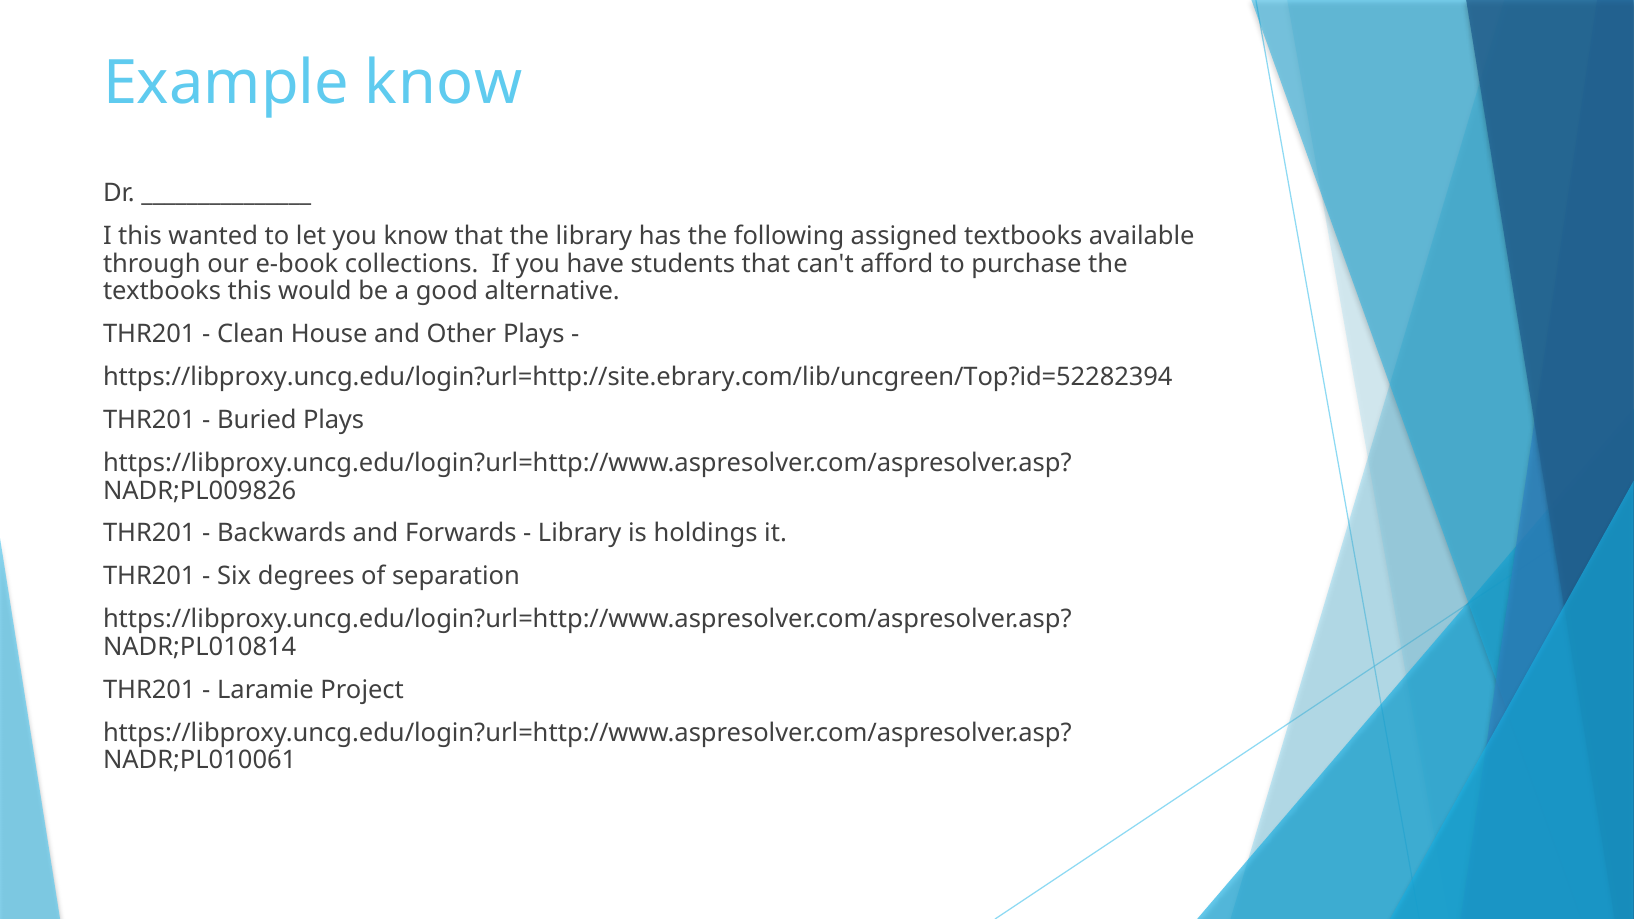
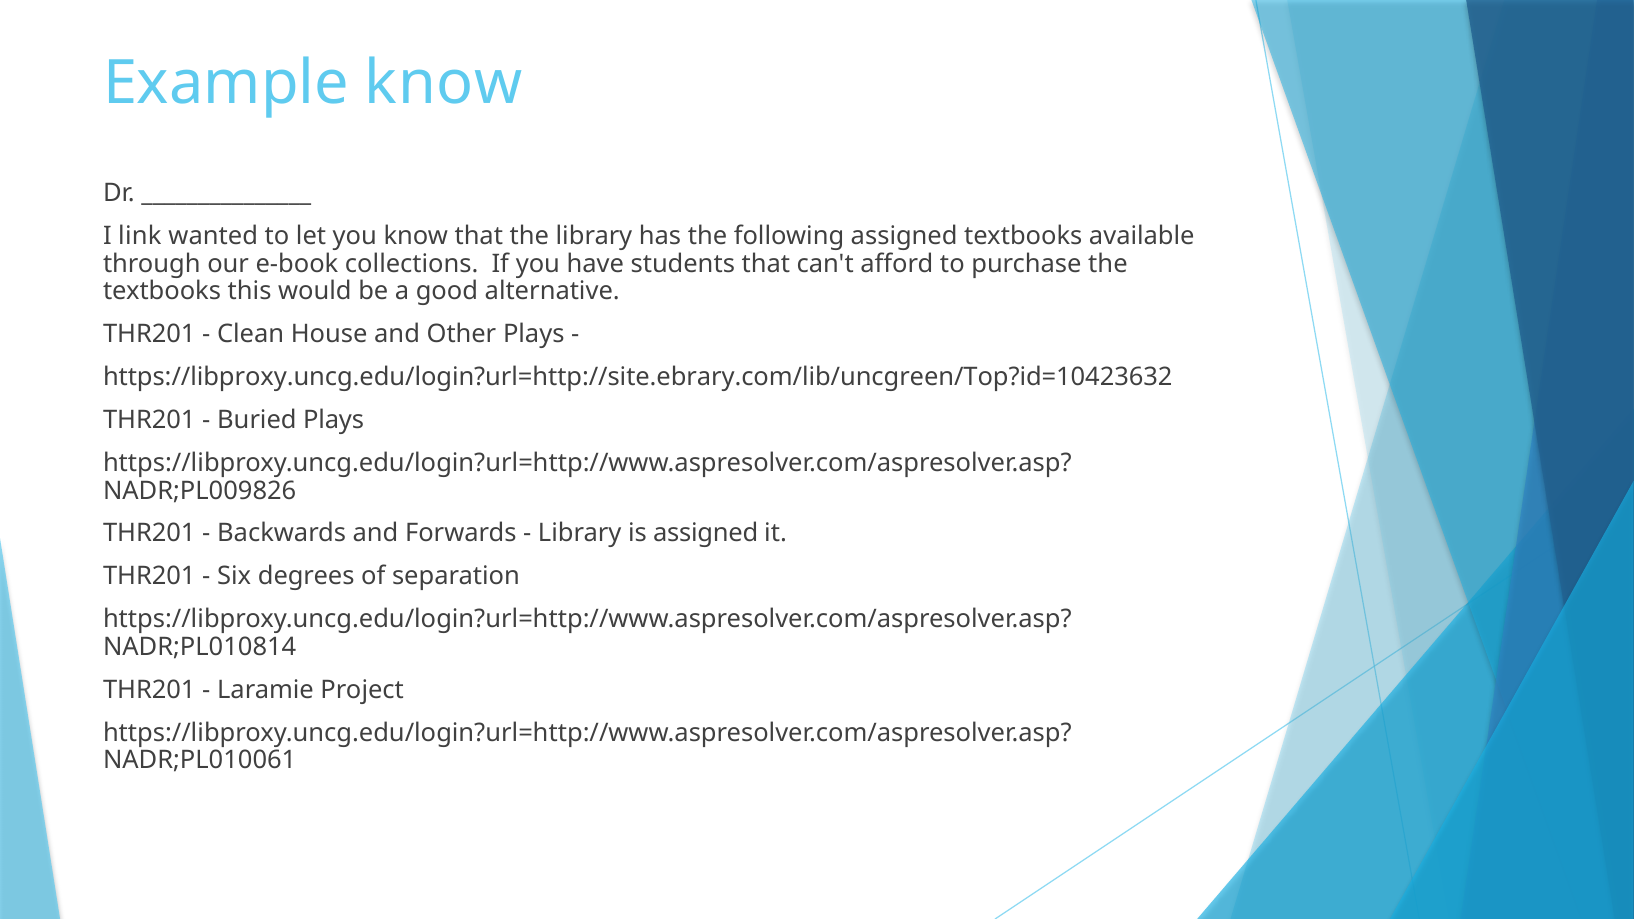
I this: this -> link (140, 236)
https://libproxy.uncg.edu/login?url=http://site.ebrary.com/lib/uncgreen/Top?id=52282394: https://libproxy.uncg.edu/login?url=http://site.ebrary.com/lib/uncgreen/Top?id=52282394 -> https://libproxy.uncg.edu/login?url=http://site.ebrary.com/lib/uncgreen/Top?id=10423632 (638, 377)
is holdings: holdings -> assigned (706, 534)
